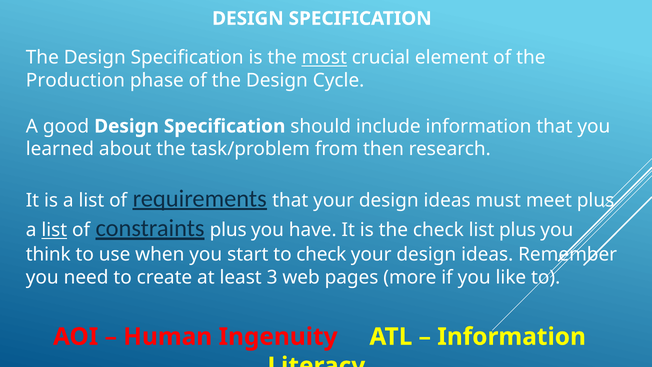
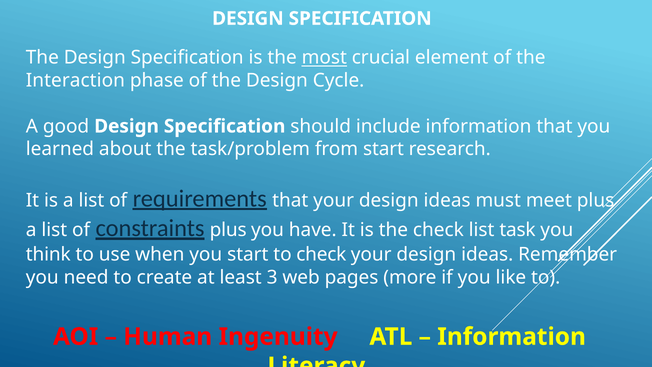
Production: Production -> Interaction (75, 81)
from then: then -> start (384, 149)
list underline: present -> none (54, 230)
list plus: plus -> task (517, 230)
